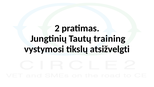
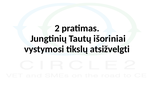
training: training -> išoriniai (110, 39)
